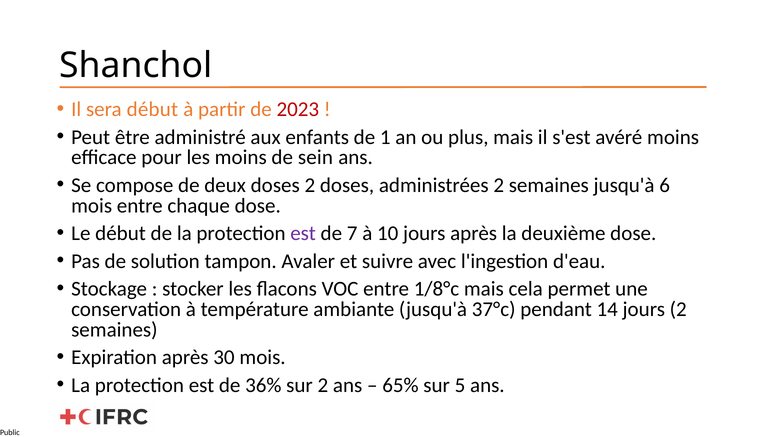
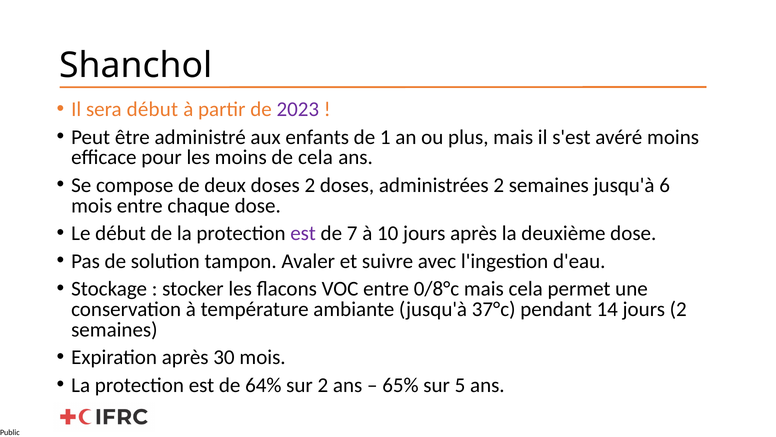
2023 colour: red -> purple (298, 109)
de sein: sein -> cela (315, 157)
1/8°c: 1/8°c -> 0/8°c (436, 289)
36%: 36% -> 64% (263, 385)
